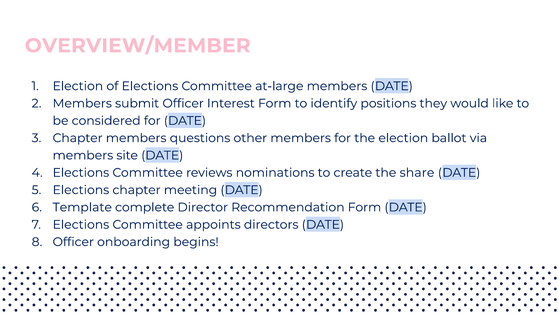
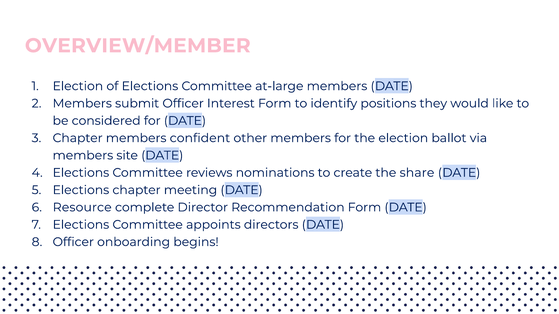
questions: questions -> confident (200, 138)
Template: Template -> Resource (82, 208)
